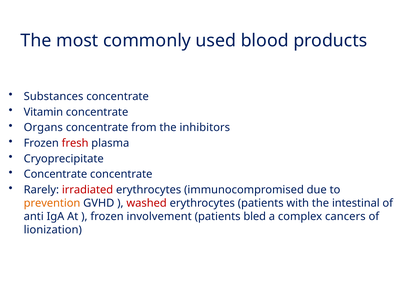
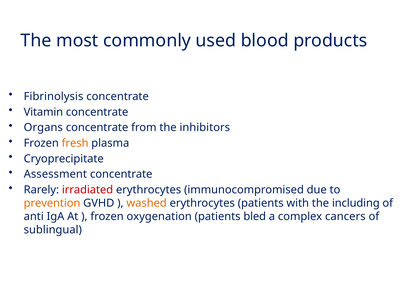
Substances: Substances -> Fibrinolysis (54, 96)
fresh colour: red -> orange (75, 143)
Concentrate: Concentrate -> Assessment (55, 174)
washed colour: red -> orange (147, 203)
intestinal: intestinal -> including (356, 203)
involvement: involvement -> oxygenation (159, 216)
lionization: lionization -> sublingual (53, 230)
